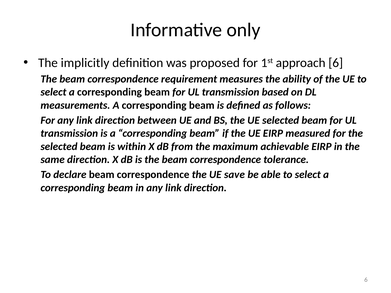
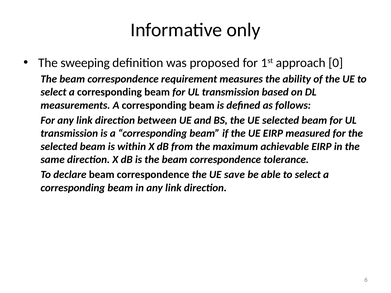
implicitly: implicitly -> sweeping (85, 63)
approach 6: 6 -> 0 (336, 63)
